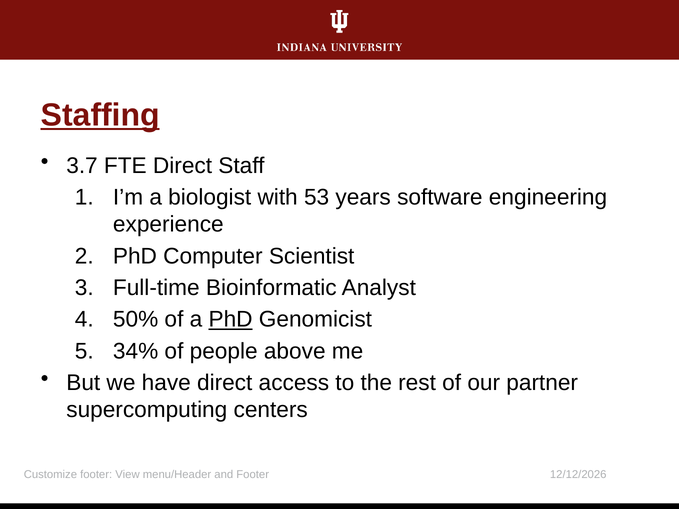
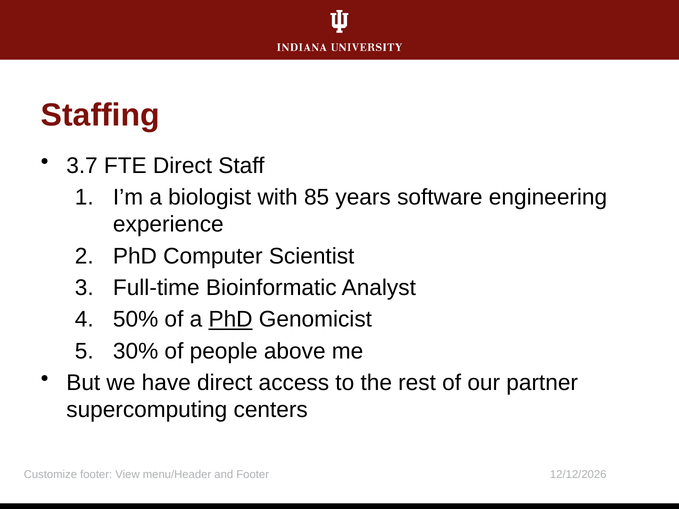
Staffing underline: present -> none (100, 115)
53: 53 -> 85 (317, 197)
34%: 34% -> 30% (136, 351)
